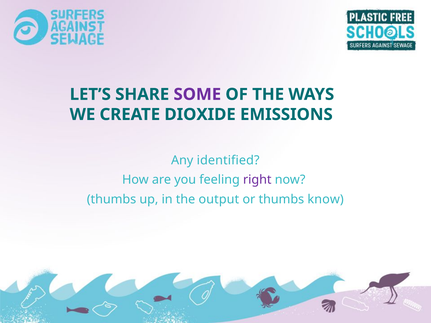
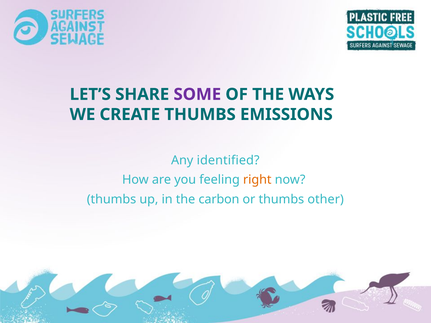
CREATE DIOXIDE: DIOXIDE -> THUMBS (200, 115)
right colour: purple -> orange (257, 180)
output: output -> carbon (219, 199)
know: know -> other (326, 199)
